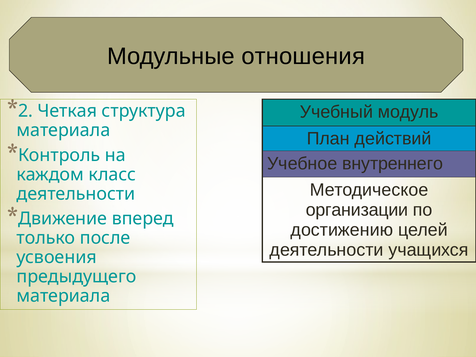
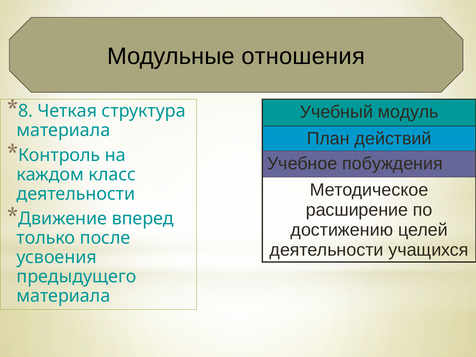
2: 2 -> 8 (26, 111)
внутреннего: внутреннего -> побуждения (393, 163)
организации: организации -> расширение (357, 210)
